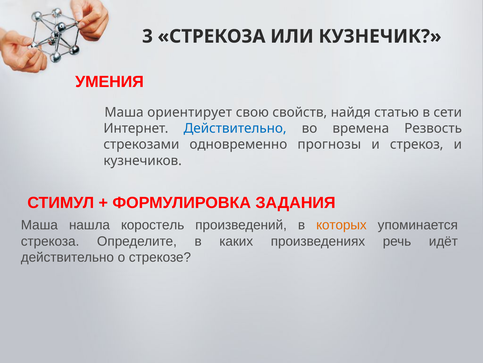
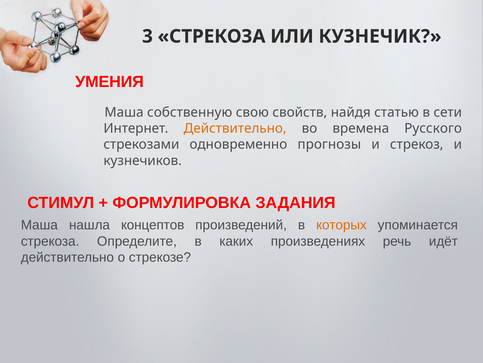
ориентирует: ориентирует -> собственную (190, 112)
Действительно colour: blue -> orange (235, 128)
Резвость: Резвость -> Русского (433, 128)
коростель: коростель -> концептов (153, 225)
